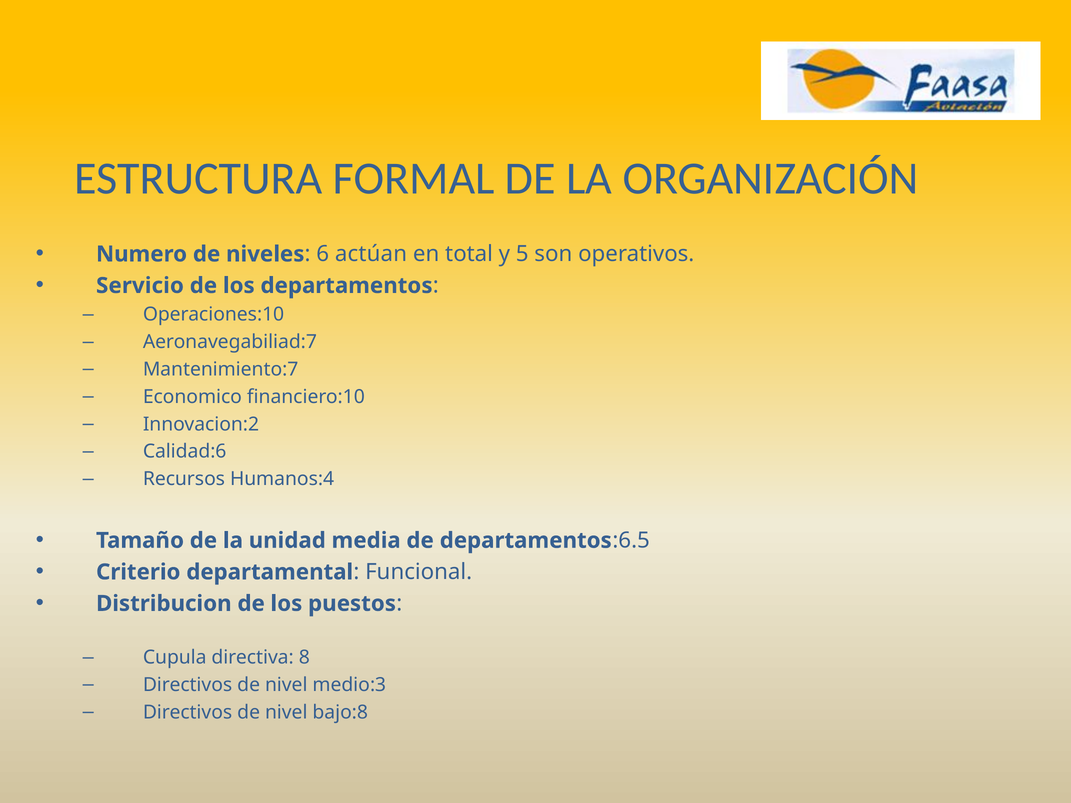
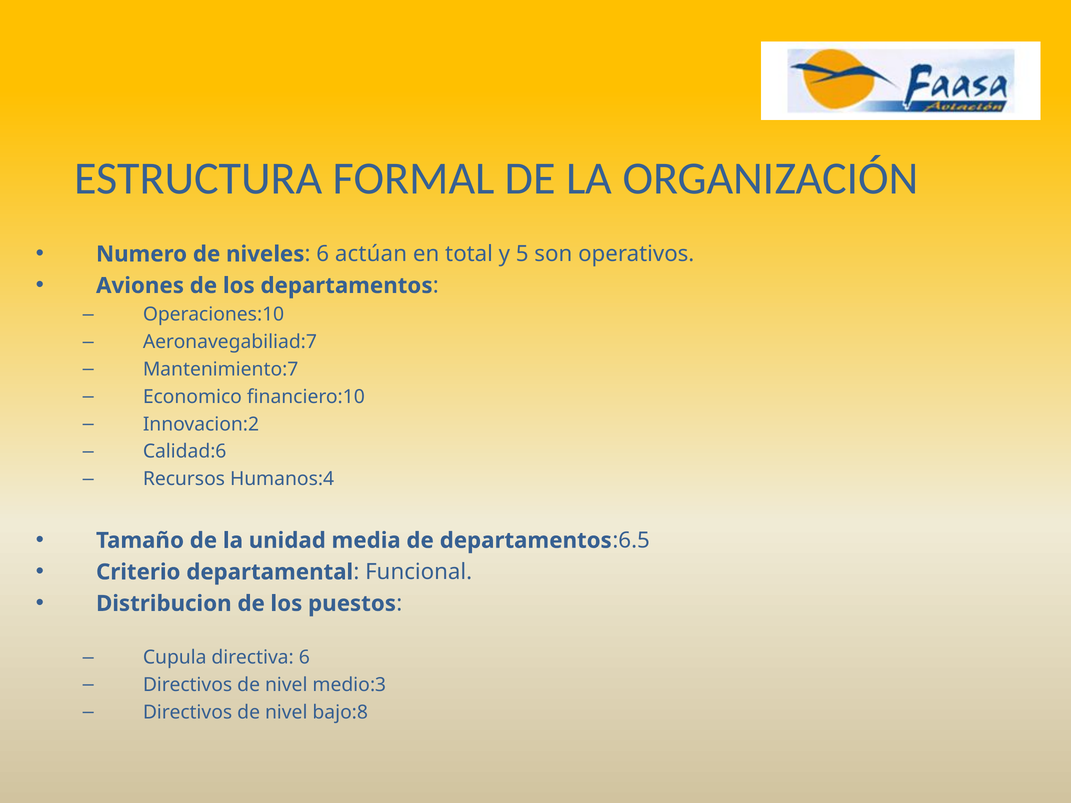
Servicio: Servicio -> Aviones (140, 286)
directiva 8: 8 -> 6 (304, 658)
